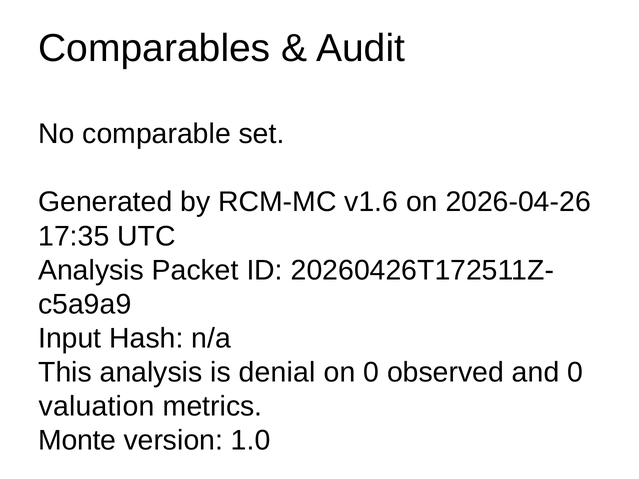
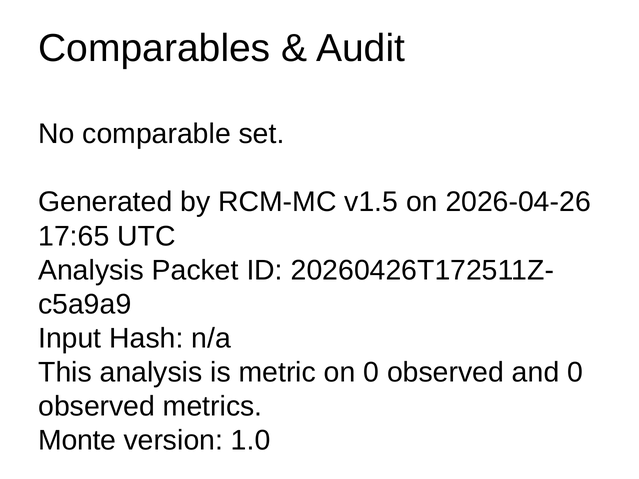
v1.6: v1.6 -> v1.5 (371, 202)
17:35: 17:35 -> 17:65 (74, 236)
denial: denial -> metric (277, 373)
valuation: valuation -> observed (97, 407)
